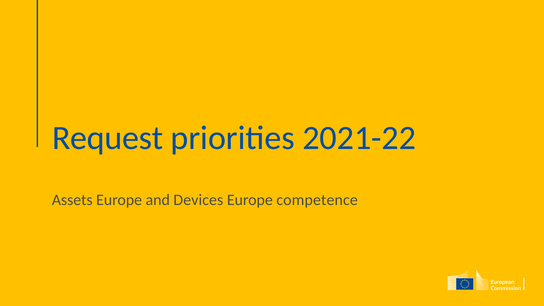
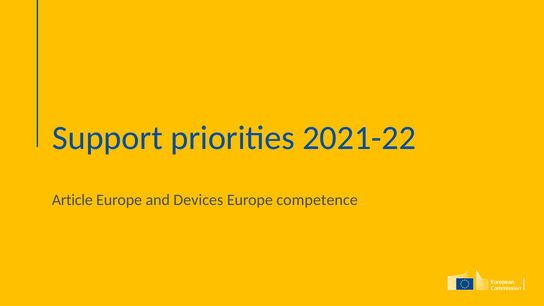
Request: Request -> Support (107, 138)
Assets: Assets -> Article (72, 200)
